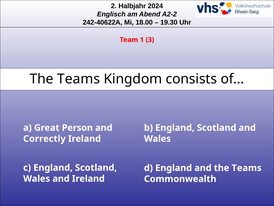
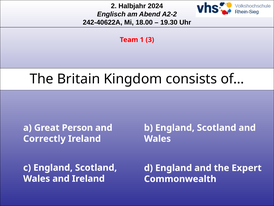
Teams: Teams -> Britain (79, 79)
and the Teams: Teams -> Expert (247, 168)
